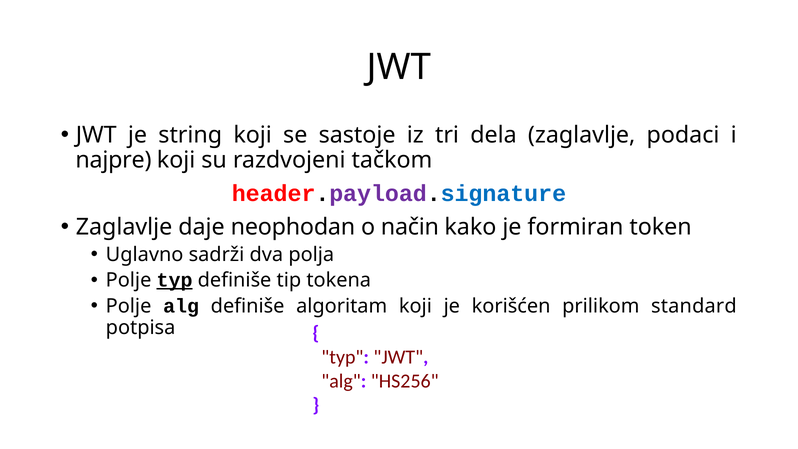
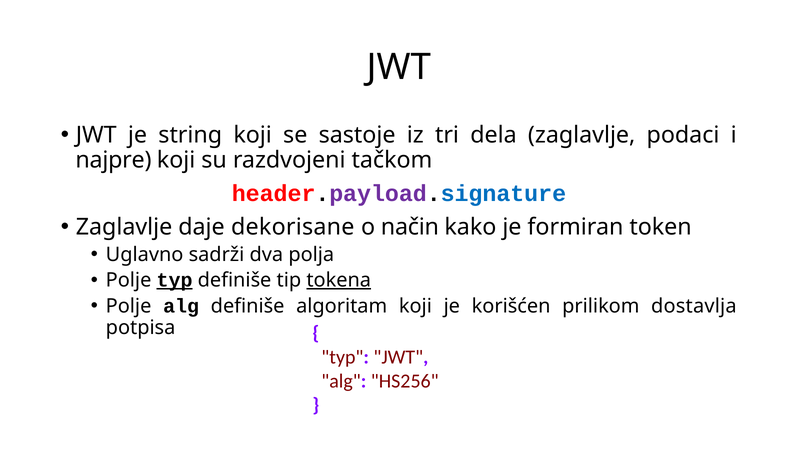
neophodan: neophodan -> dekorisane (293, 227)
tokena underline: none -> present (339, 280)
standard: standard -> dostavlja (694, 306)
